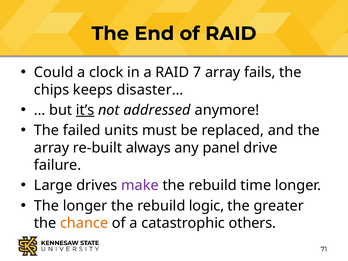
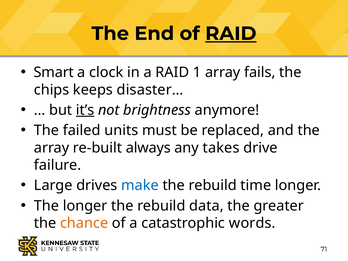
RAID underline: none -> present (231, 34)
Could: Could -> Smart (54, 72)
7: 7 -> 1 (197, 72)
addressed: addressed -> brightness (157, 110)
panel: panel -> takes (221, 148)
make colour: purple -> blue (140, 185)
logic: logic -> data (206, 206)
others: others -> words (252, 223)
